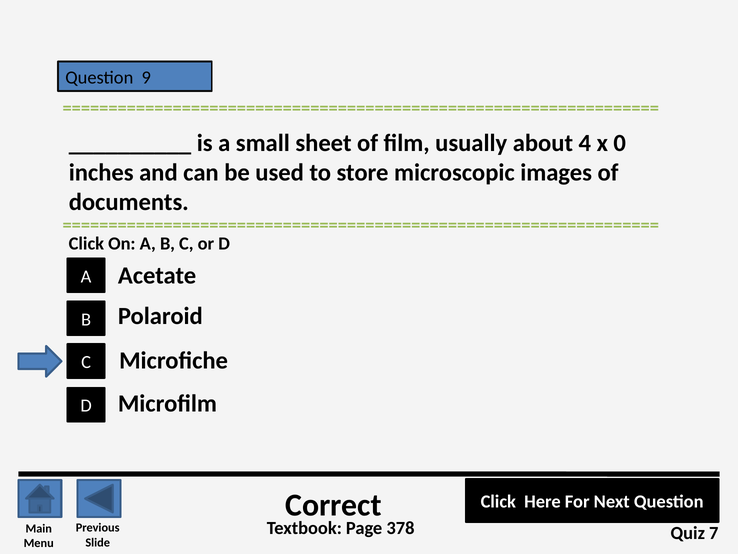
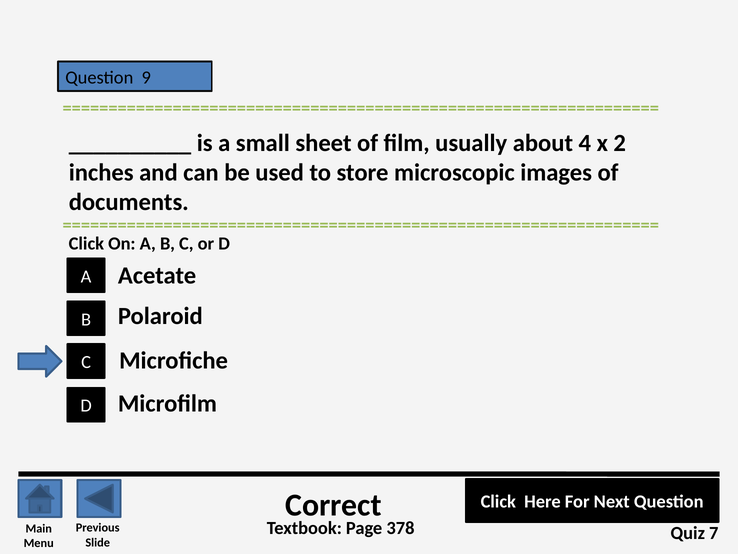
0: 0 -> 2 (620, 143)
